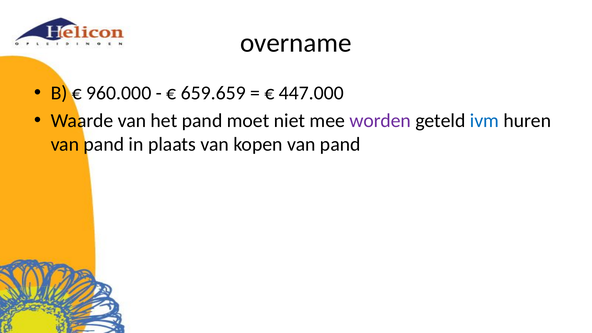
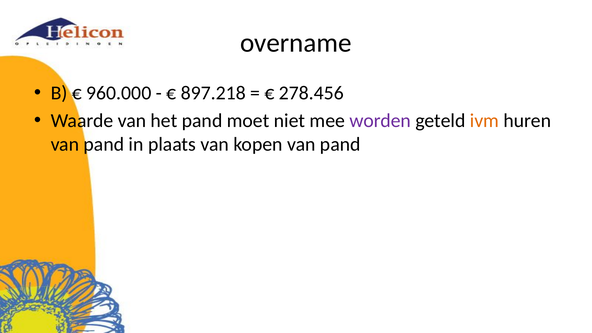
659.659: 659.659 -> 897.218 (213, 93)
447.000: 447.000 -> 278.456 (311, 93)
ivm colour: blue -> orange (484, 121)
